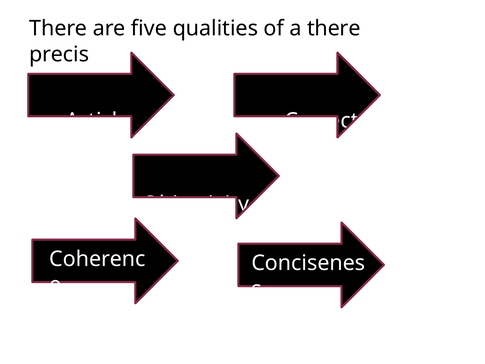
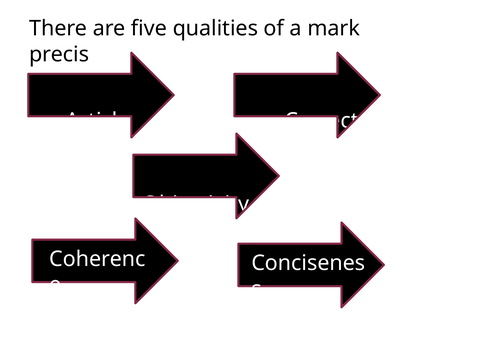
a there: there -> mark (334, 28)
